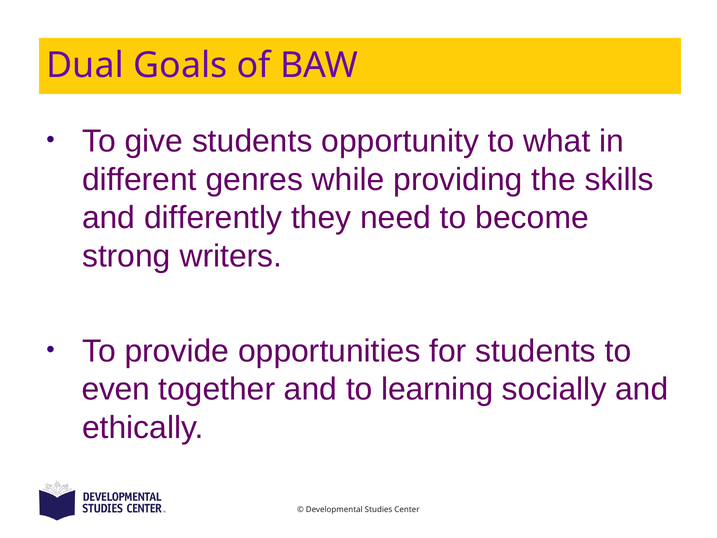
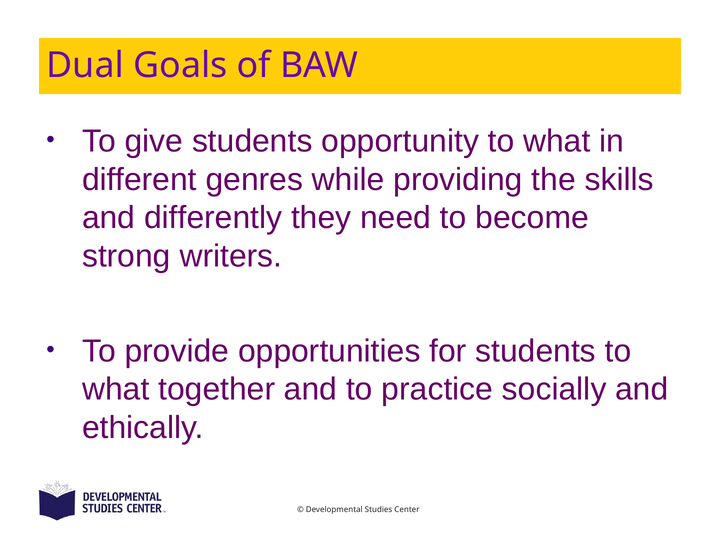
even: even -> what (116, 389)
learning: learning -> practice (437, 389)
